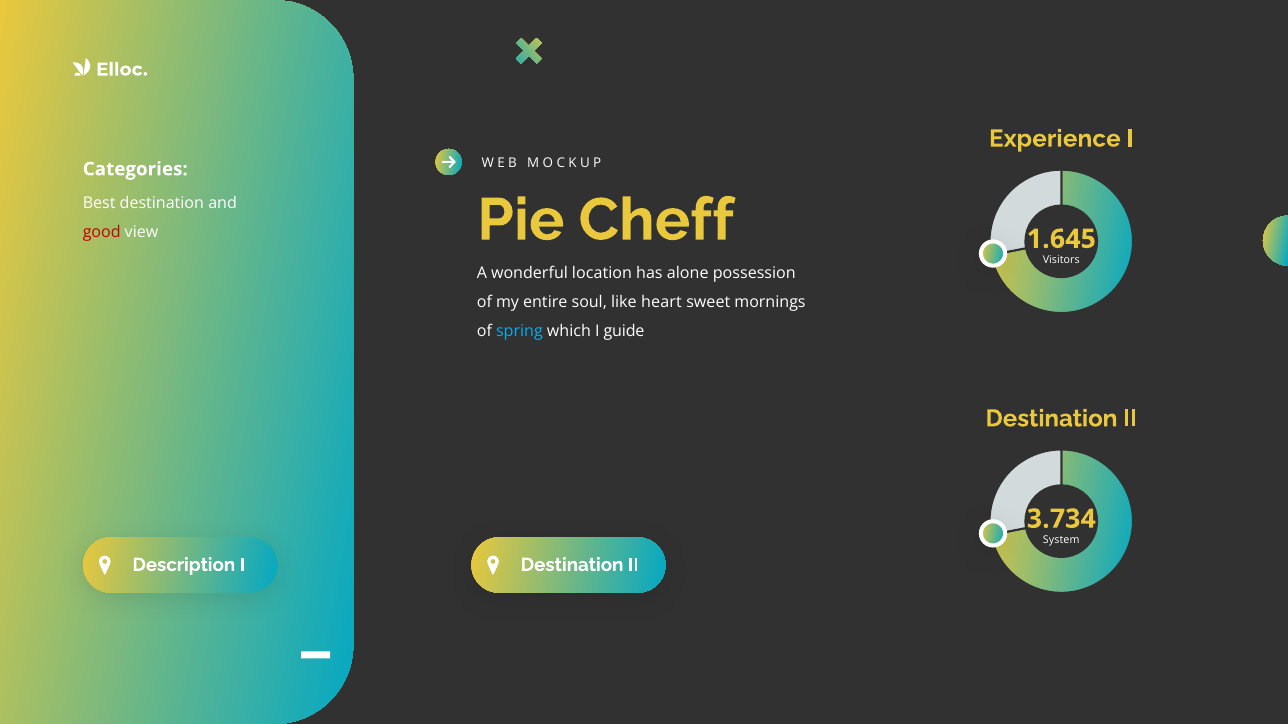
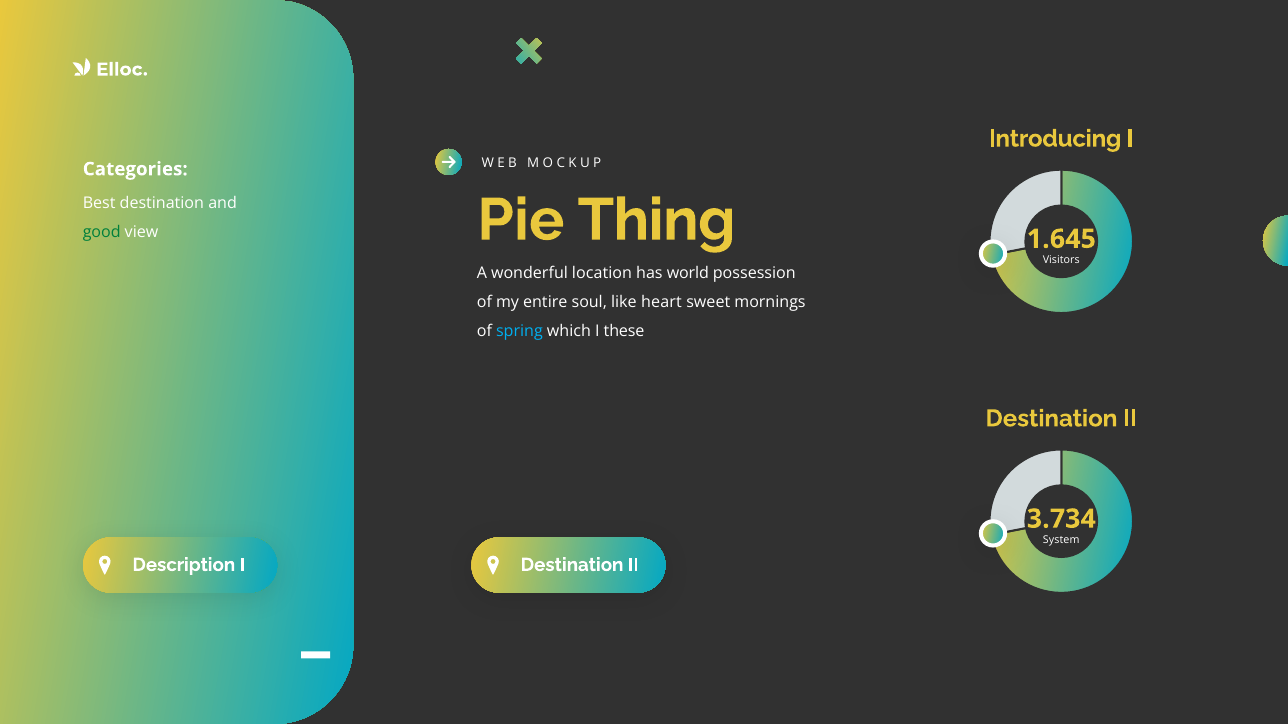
Experience: Experience -> Introducing (1055, 139)
Cheff: Cheff -> Thing (657, 220)
good colour: red -> green (102, 233)
alone: alone -> world (688, 273)
guide: guide -> these (624, 331)
